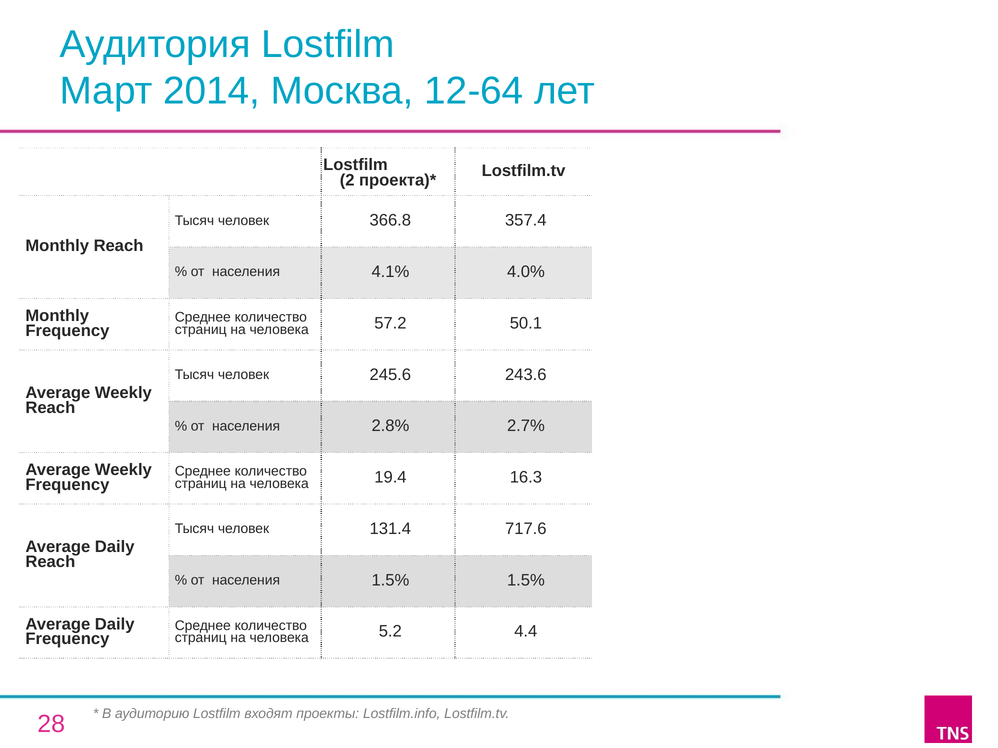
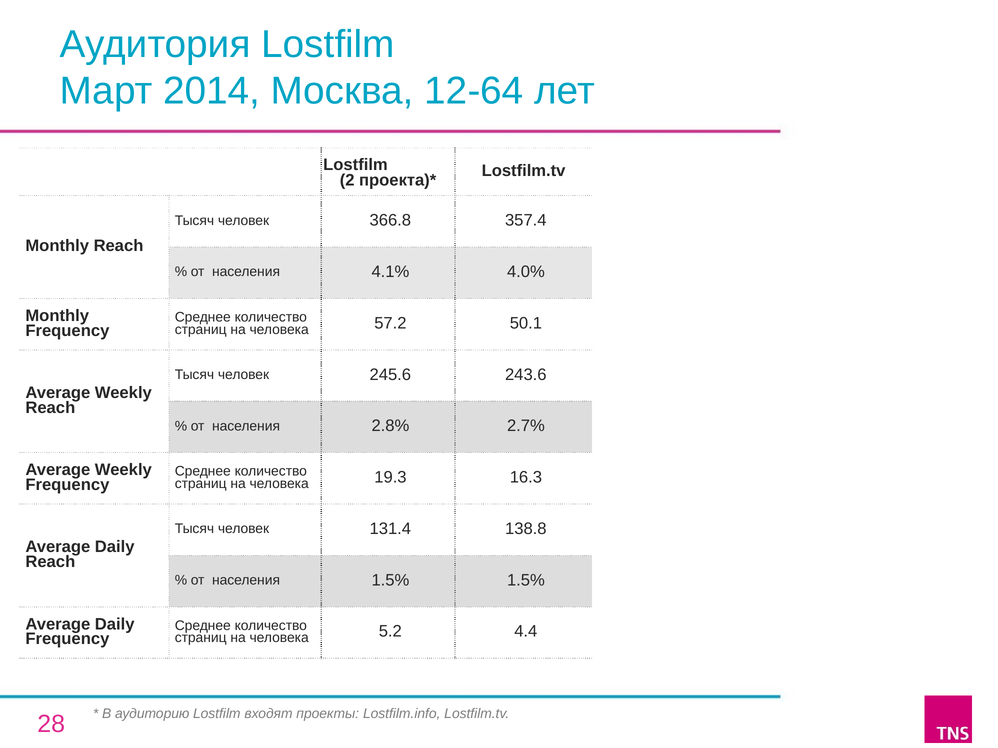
19.4: 19.4 -> 19.3 (390, 478)
717.6: 717.6 -> 138.8 (526, 529)
